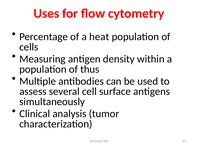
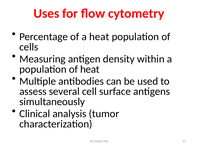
of thus: thus -> heat (90, 69)
